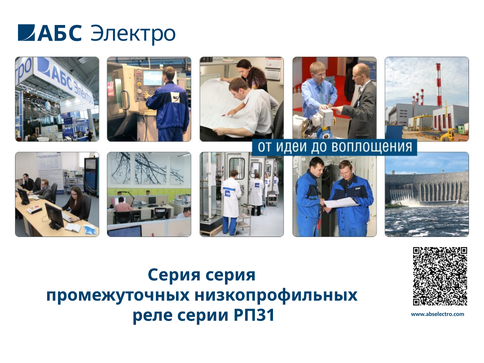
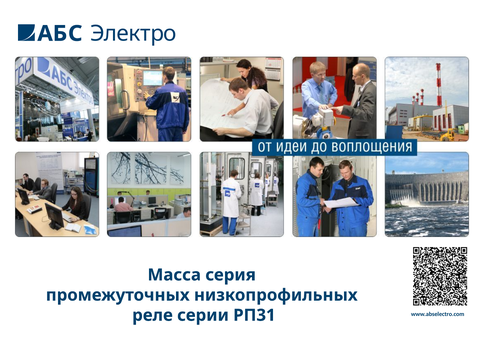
Серия: Серия -> Масса (174, 275)
